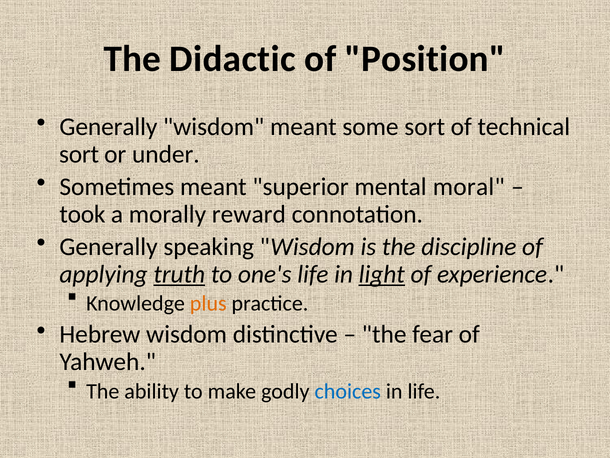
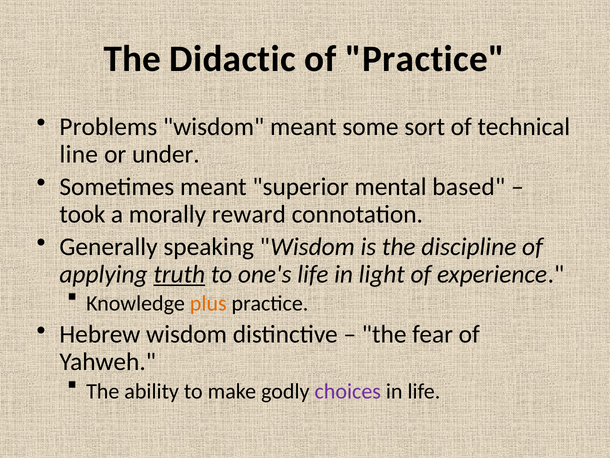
of Position: Position -> Practice (425, 59)
Generally: Generally -> Problems (108, 127)
sort: sort -> line (79, 154)
moral: moral -> based (469, 187)
light underline: present -> none (382, 274)
choices colour: blue -> purple (348, 391)
